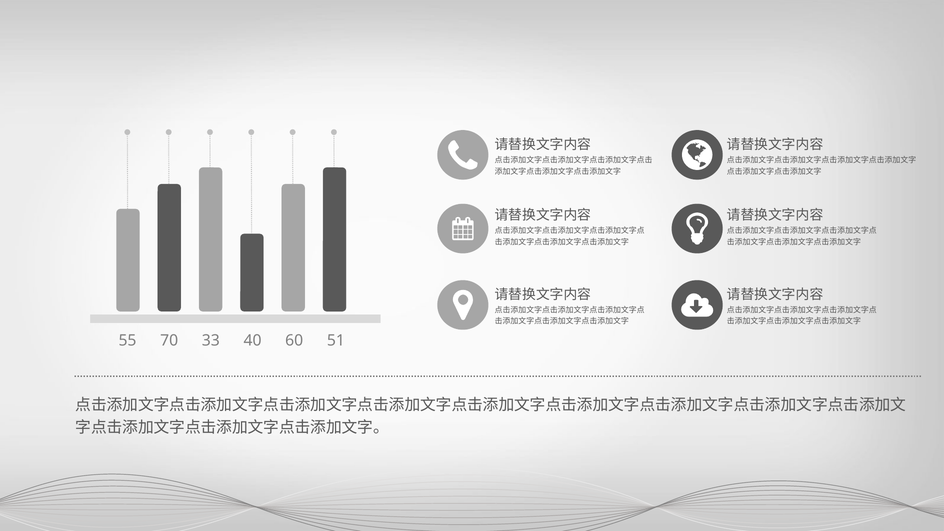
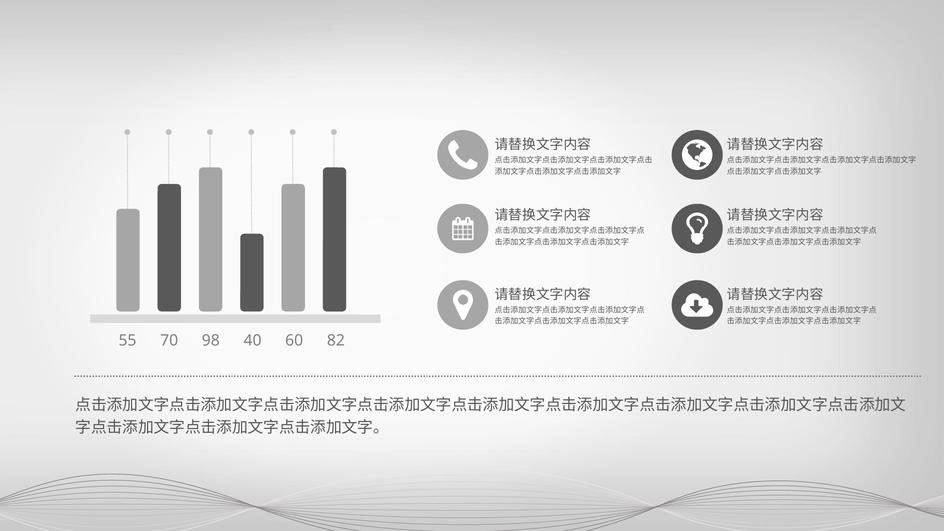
33: 33 -> 98 (211, 340)
51: 51 -> 82 (336, 340)
